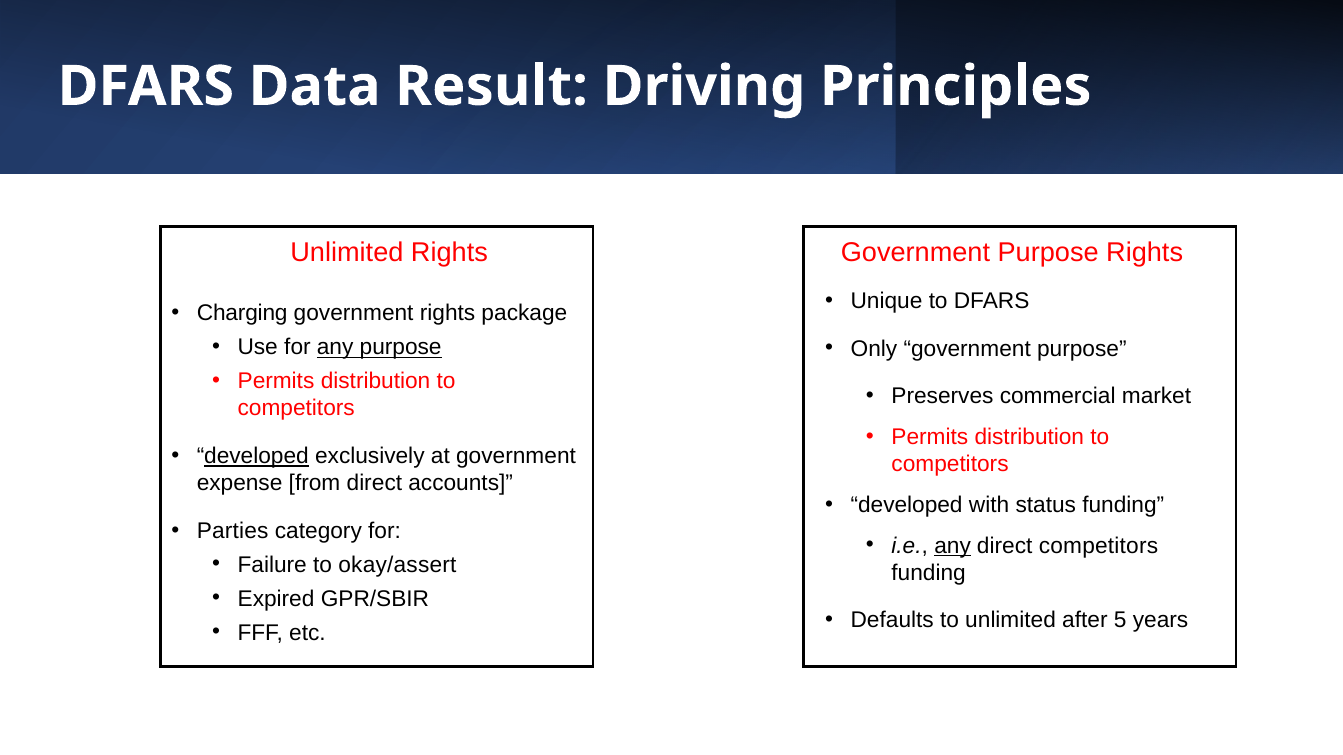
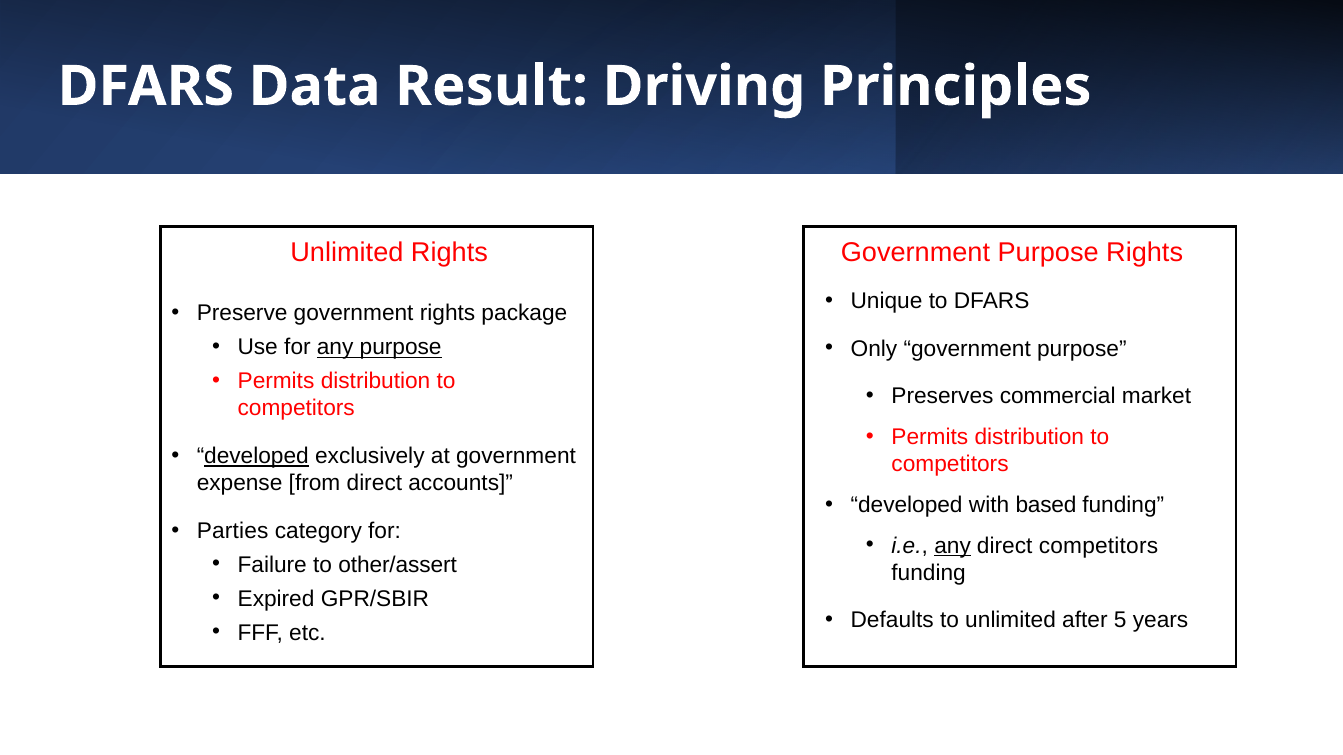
Charging: Charging -> Preserve (242, 314)
status: status -> based (1046, 505)
okay/assert: okay/assert -> other/assert (398, 565)
